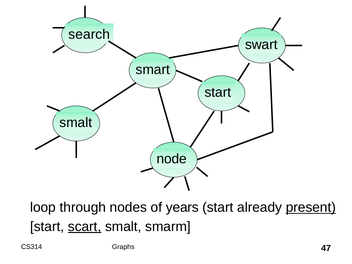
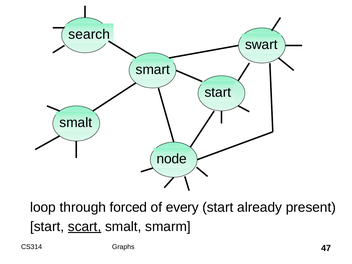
nodes: nodes -> forced (128, 207)
years: years -> every (182, 207)
present underline: present -> none (311, 207)
